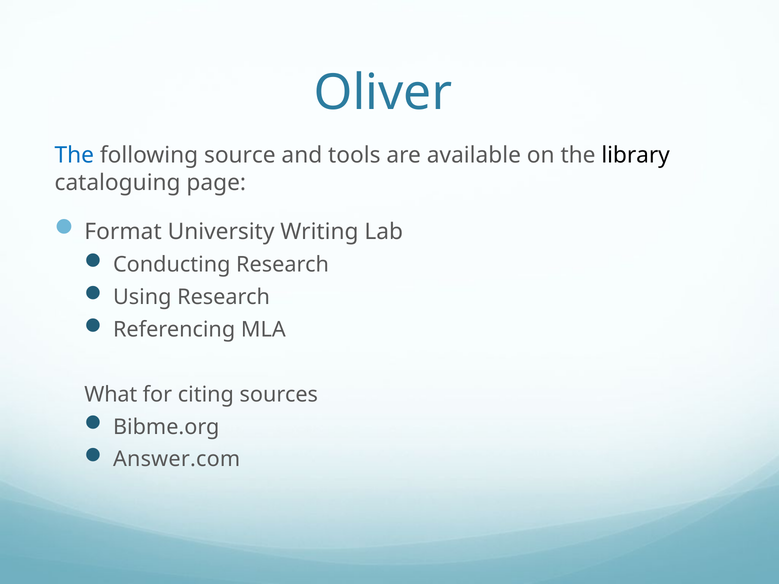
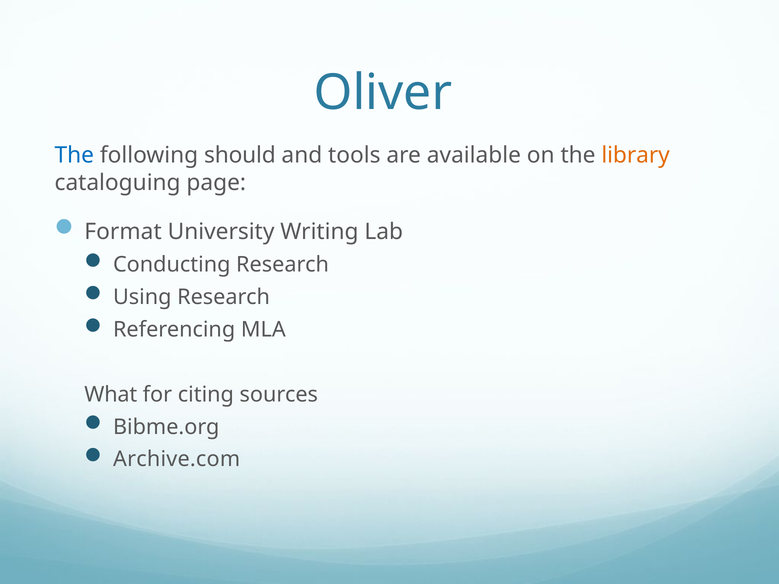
source: source -> should (240, 155)
library colour: black -> orange (636, 155)
Answer.com: Answer.com -> Archive.com (177, 460)
